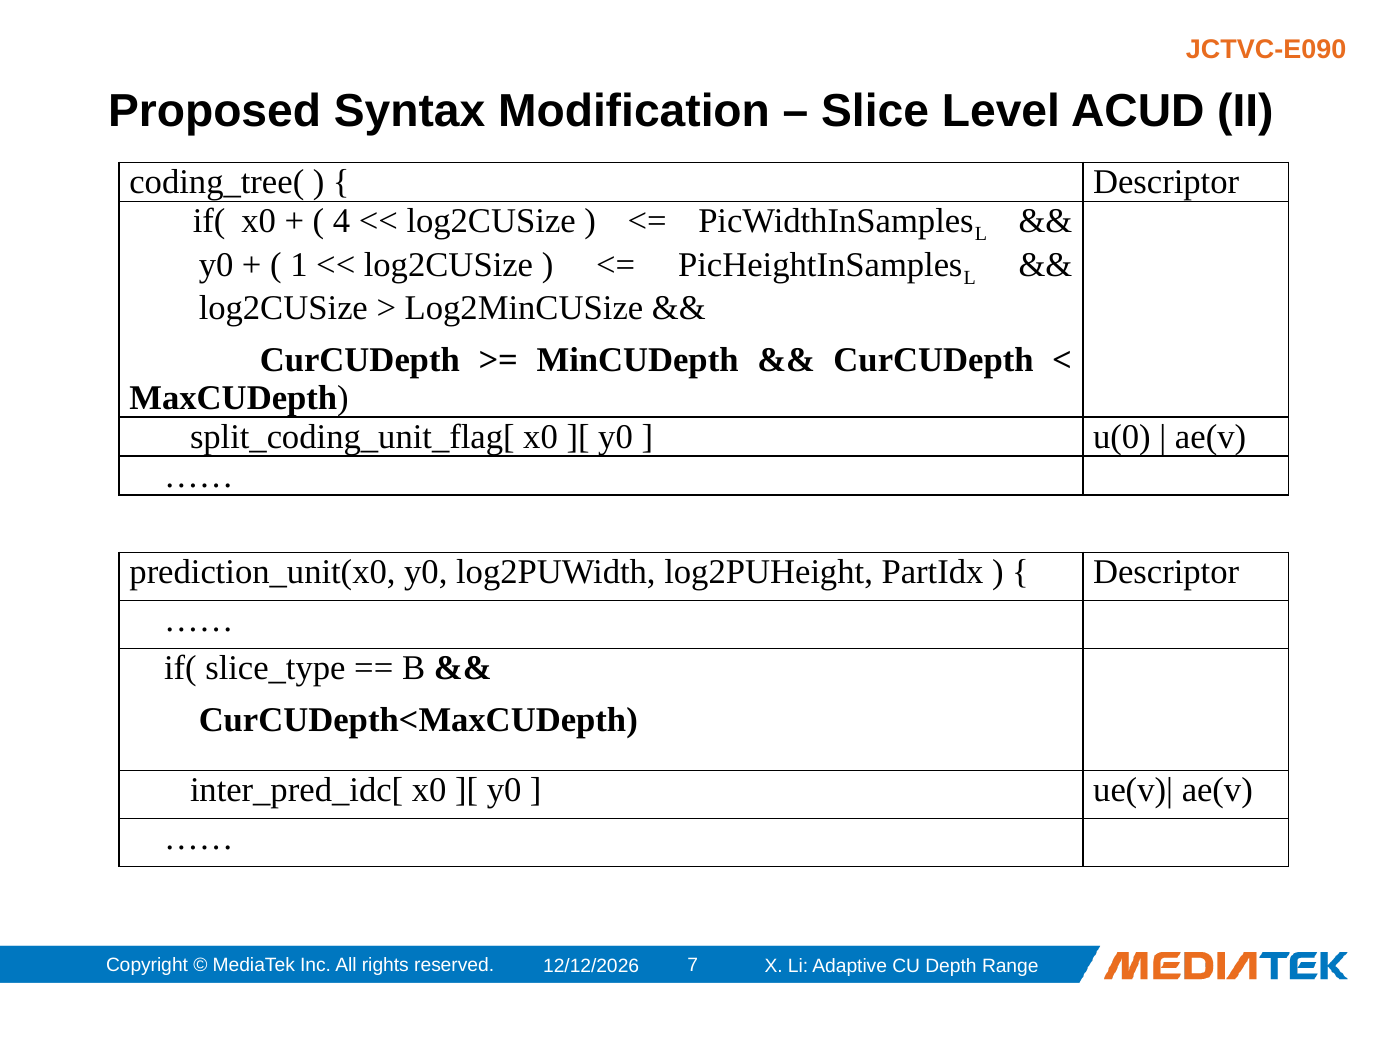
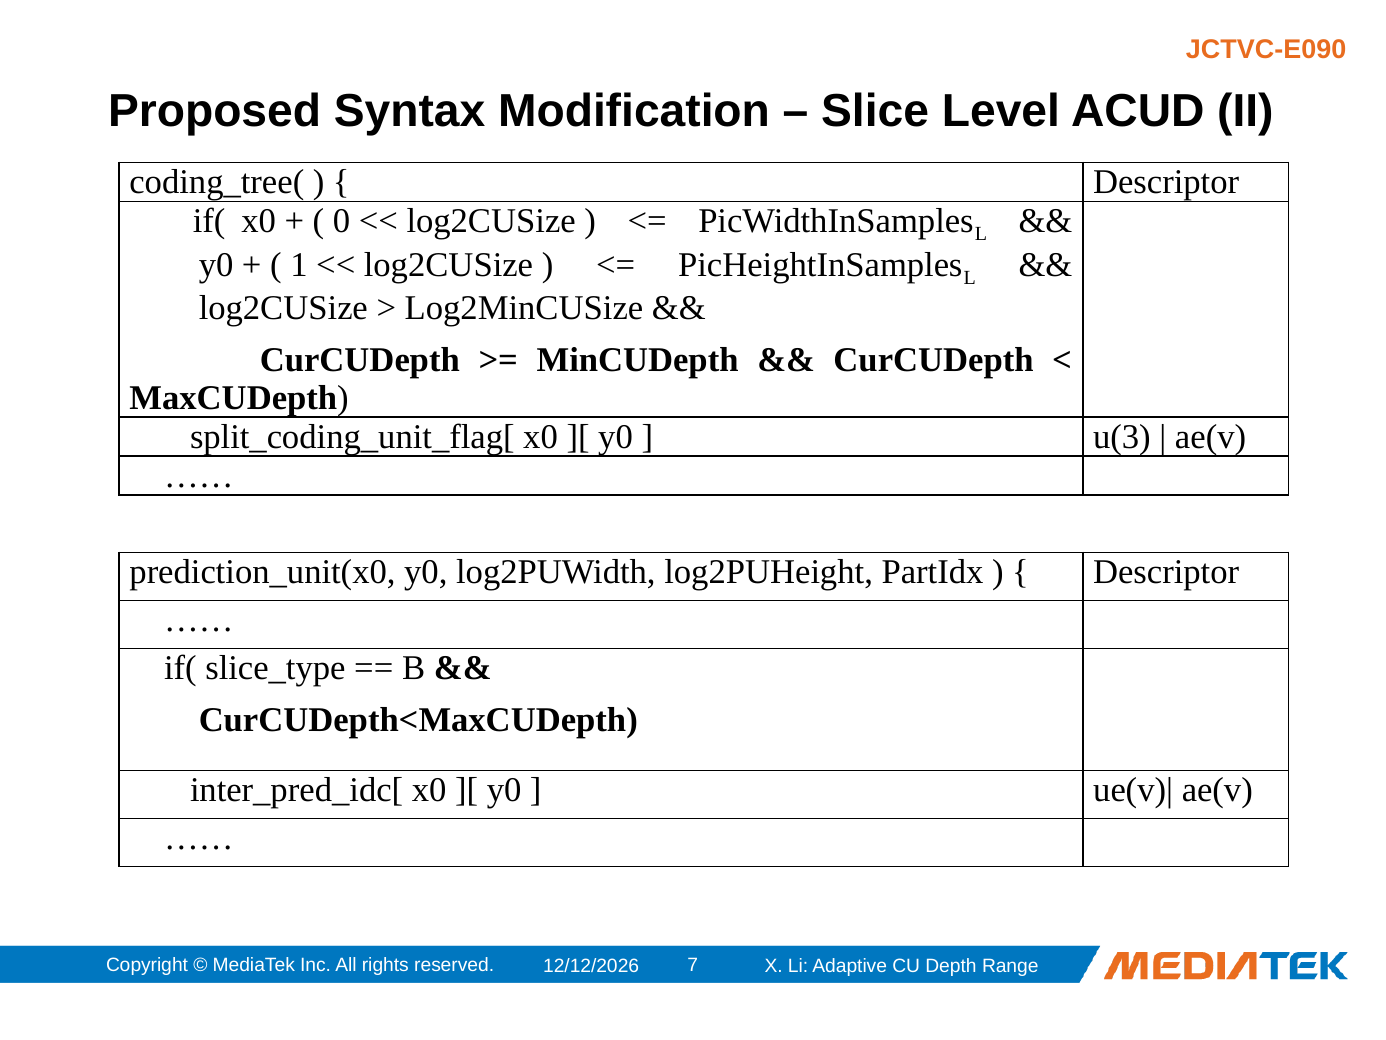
4: 4 -> 0 (342, 221)
u(0: u(0 -> u(3 (1122, 437)
